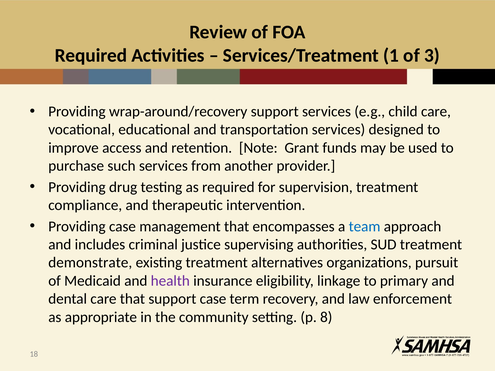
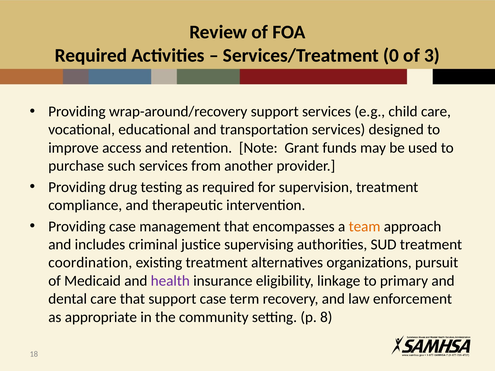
1: 1 -> 0 (391, 55)
team colour: blue -> orange (365, 227)
demonstrate: demonstrate -> coordination (90, 263)
